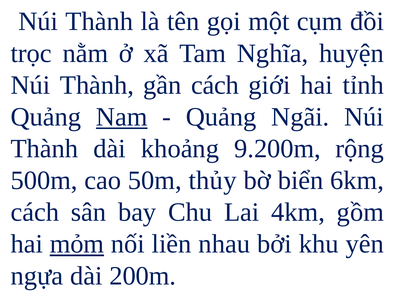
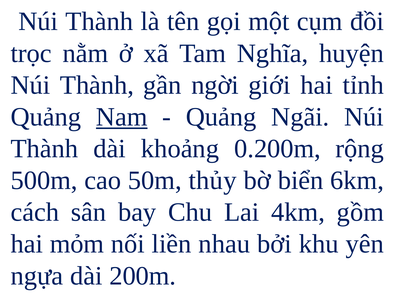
gần cách: cách -> ngời (215, 85)
9.200m: 9.200m -> 0.200m (278, 149)
mỏm underline: present -> none (77, 244)
